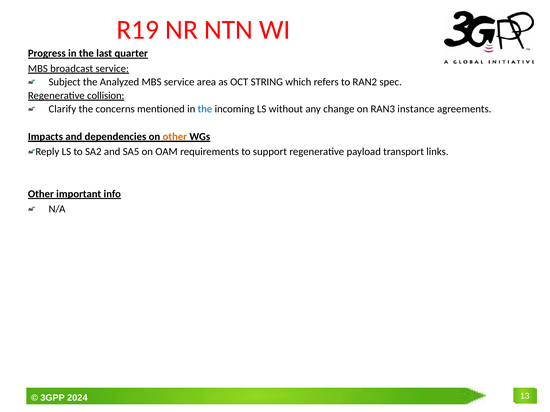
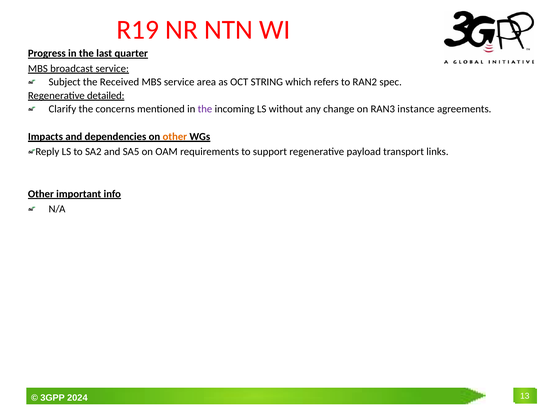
Analyzed: Analyzed -> Received (120, 82)
collision: collision -> detailed (106, 96)
the colour: blue -> purple (205, 109)
